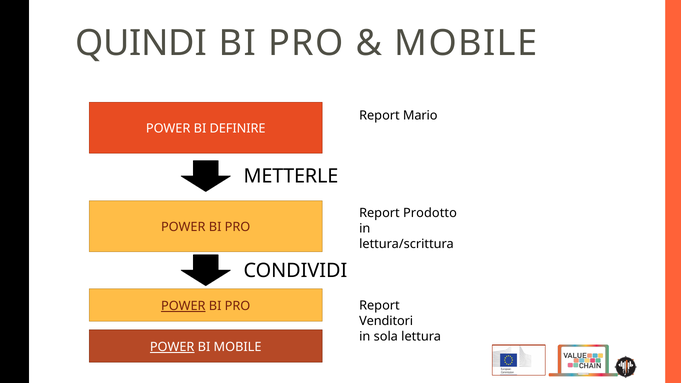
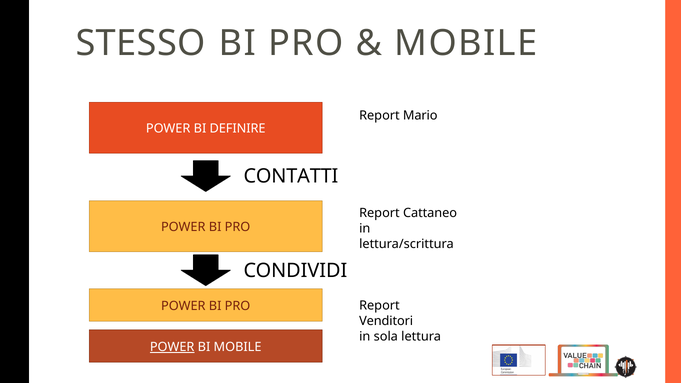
QUINDI: QUINDI -> STESSO (141, 43)
METTERLE: METTERLE -> CONTATTI (291, 176)
Prodotto: Prodotto -> Cattaneo (430, 213)
POWER underline: present -> none (183, 306)
